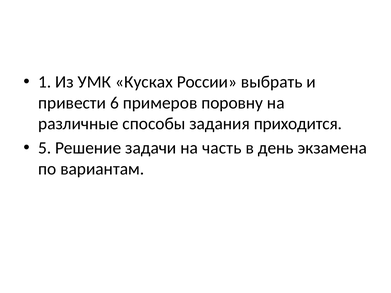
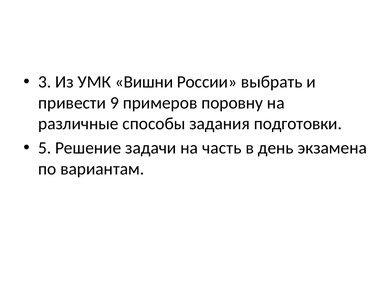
1: 1 -> 3 (45, 82)
Кусках: Кусках -> Вишни (144, 82)
6: 6 -> 9 (114, 103)
приходится: приходится -> подготовки (298, 124)
